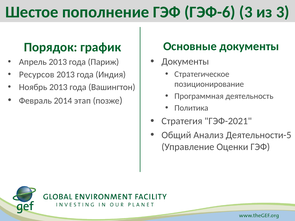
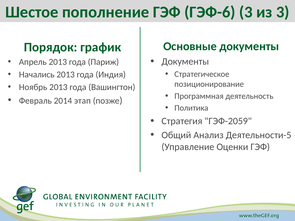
Ресурсов: Ресурсов -> Начались (37, 75)
ГЭФ-2021: ГЭФ-2021 -> ГЭФ-2059 (228, 121)
